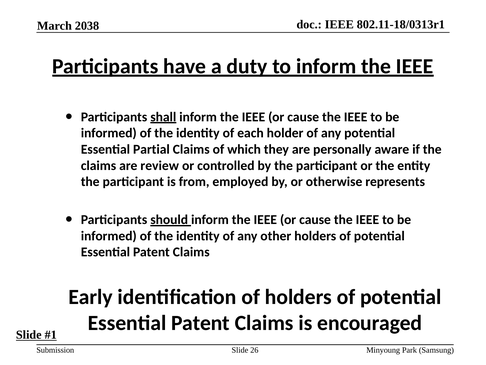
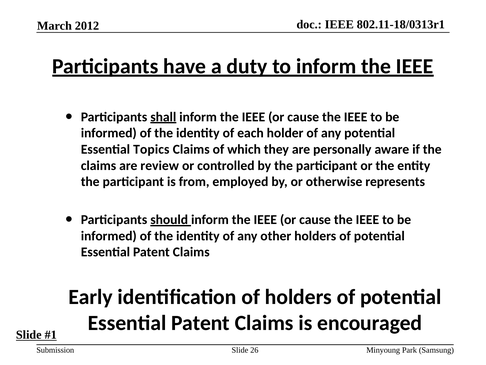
2038: 2038 -> 2012 (87, 26)
Partial: Partial -> Topics (151, 149)
